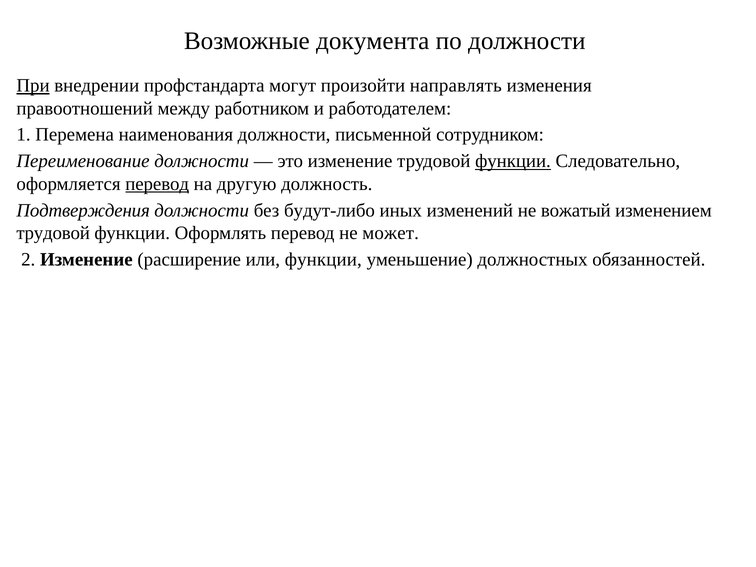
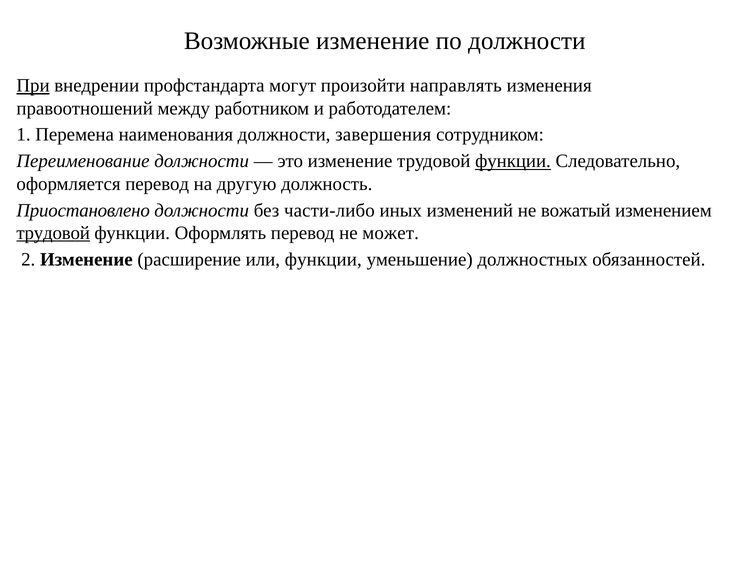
Возможные документа: документа -> изменение (373, 41)
письменной: письменной -> завершения (383, 135)
перевод underline: present -> none (157, 184)
Подтверждения: Подтверждения -> Приостановлено (83, 210)
будут-либо: будут-либо -> части-либо (329, 210)
трудовой underline: none -> present (53, 233)
